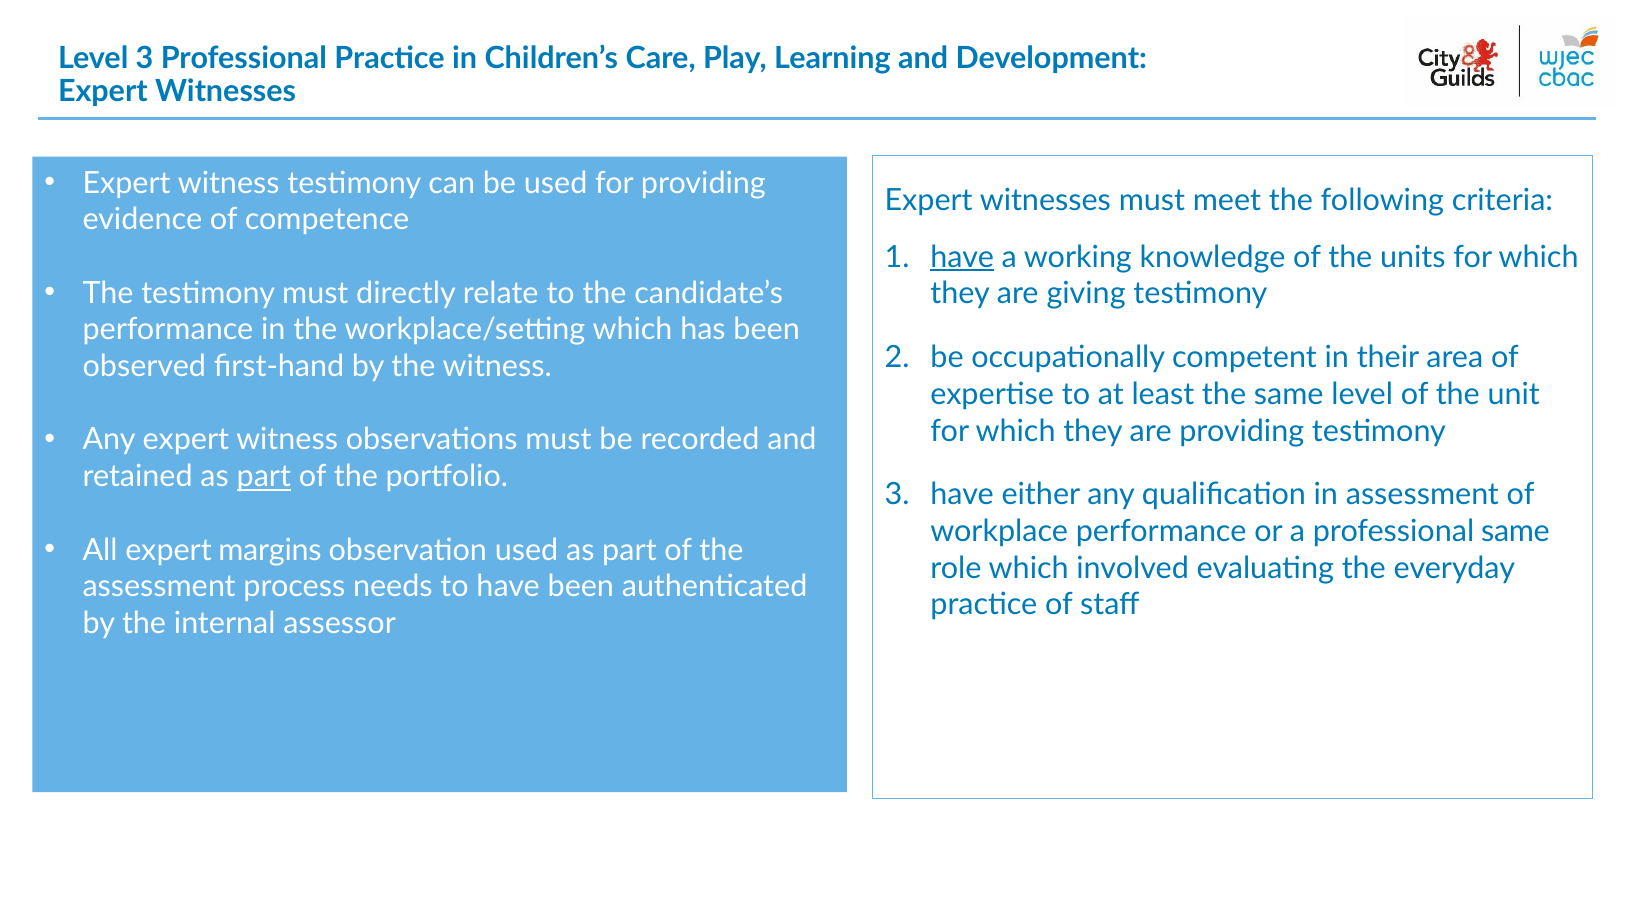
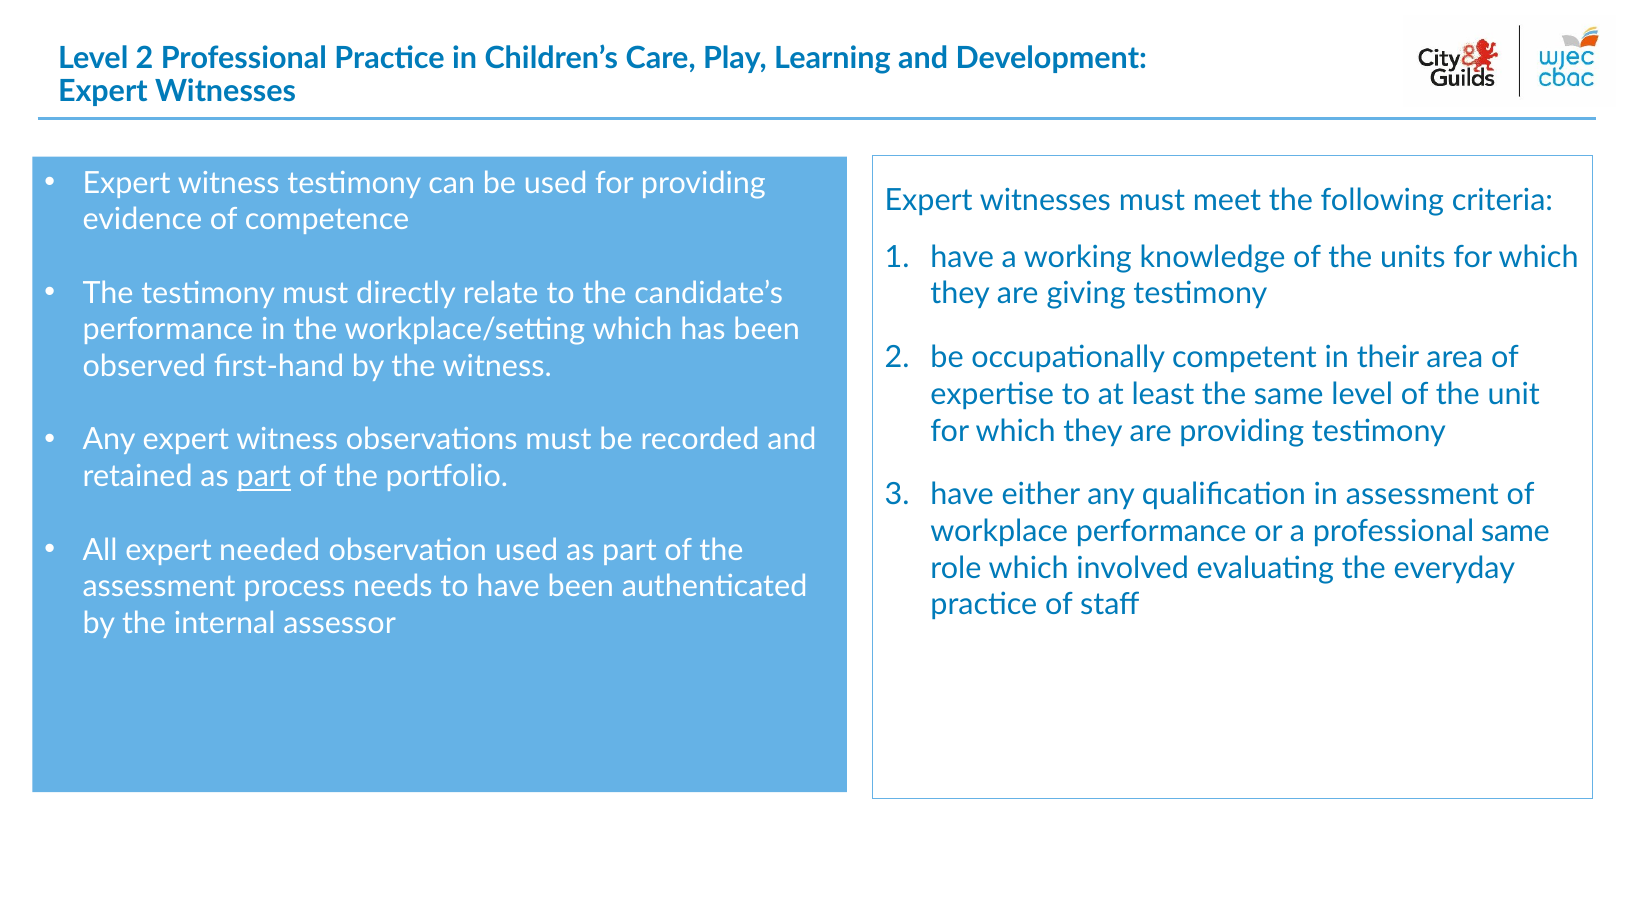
Level 3: 3 -> 2 (145, 58)
have underline: present -> none (962, 257)
margins: margins -> needed (270, 550)
